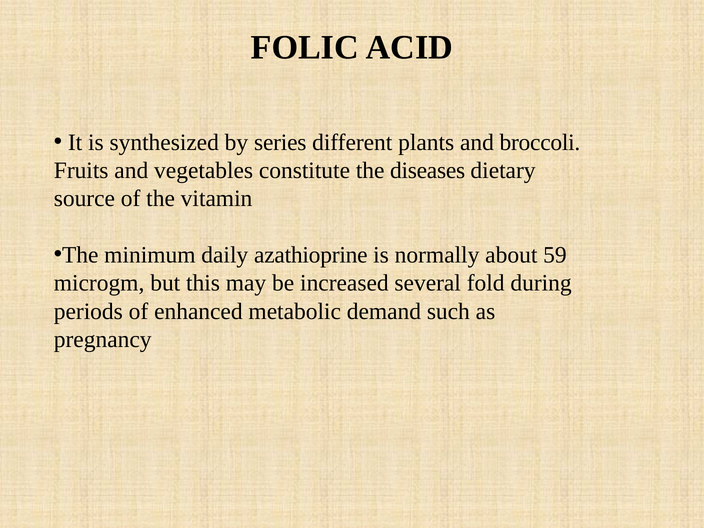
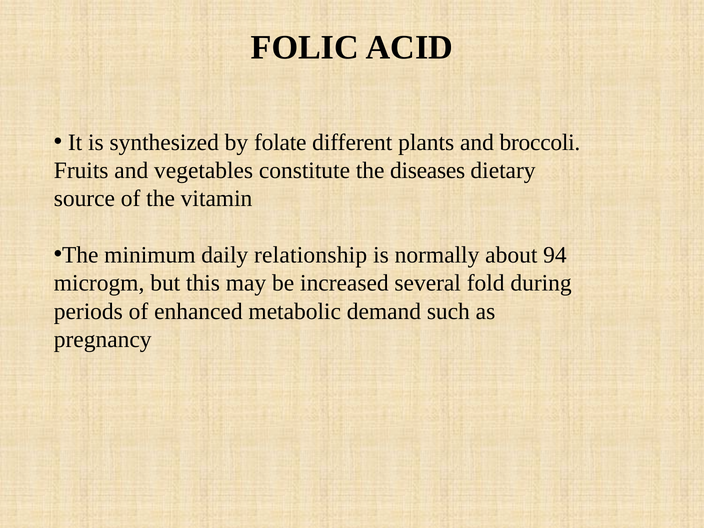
series: series -> folate (280, 142)
azathioprine: azathioprine -> relationship (311, 255)
59: 59 -> 94 (555, 255)
